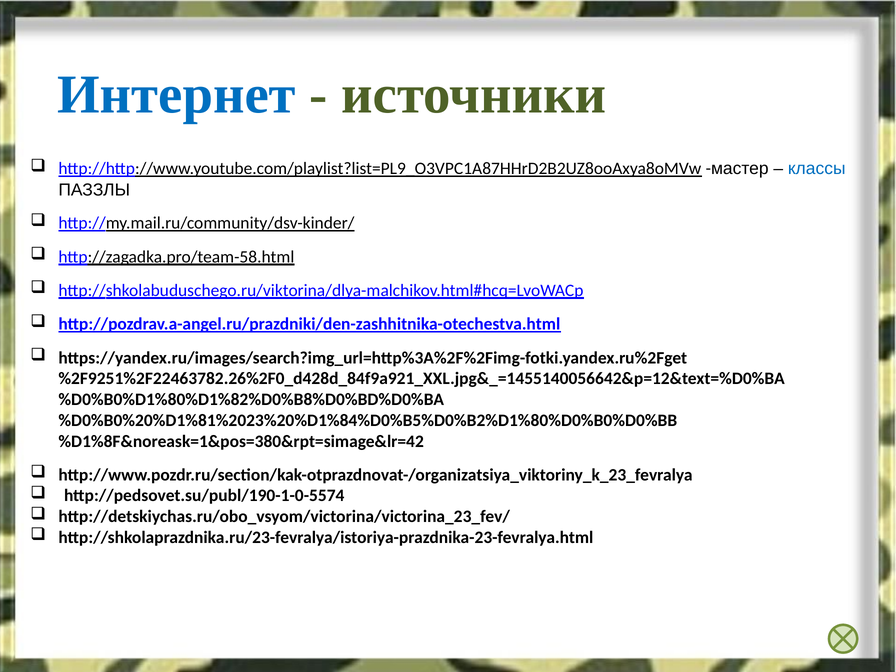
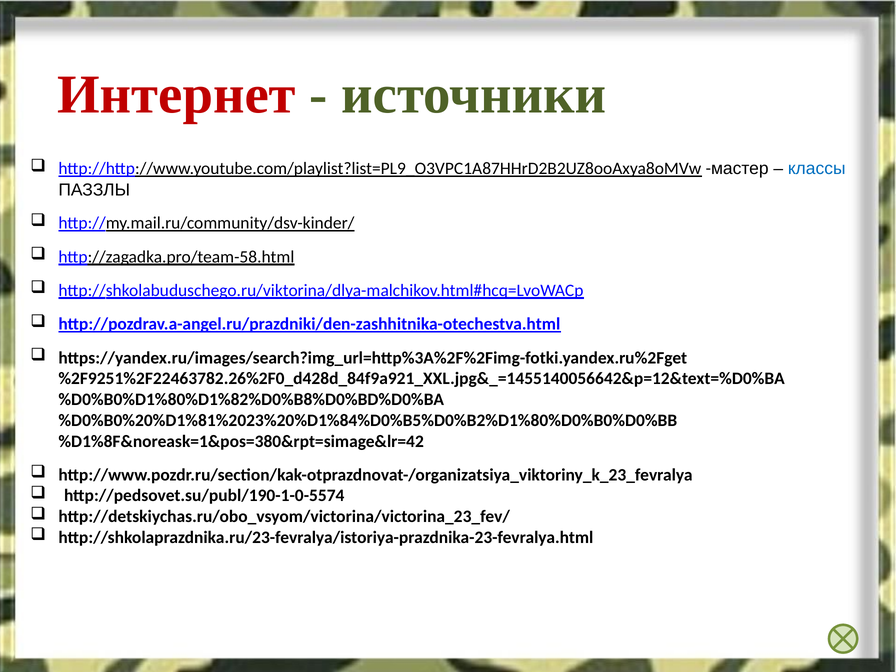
Интернет colour: blue -> red (177, 95)
